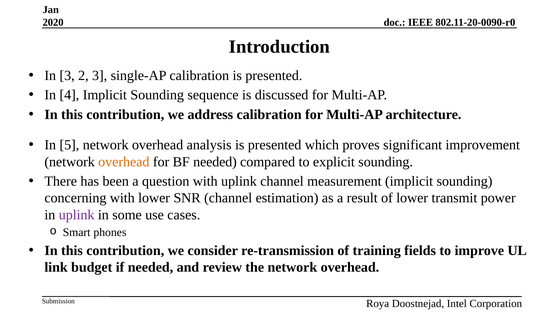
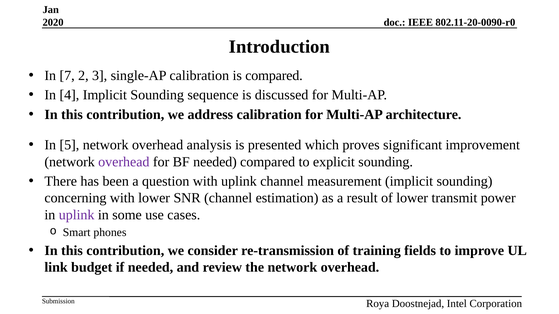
In 3: 3 -> 7 (67, 76)
calibration is presented: presented -> compared (274, 76)
overhead colour: orange -> purple (124, 162)
